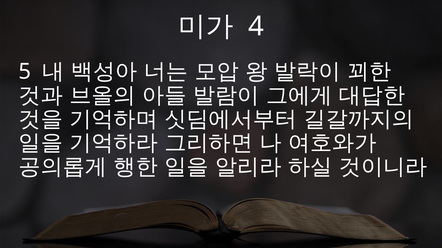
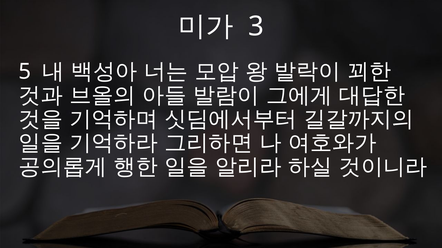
4: 4 -> 3 (256, 27)
